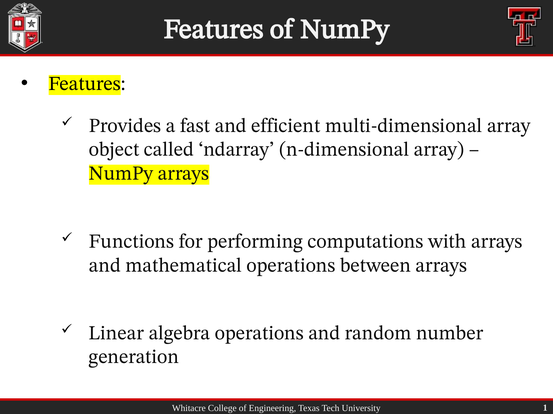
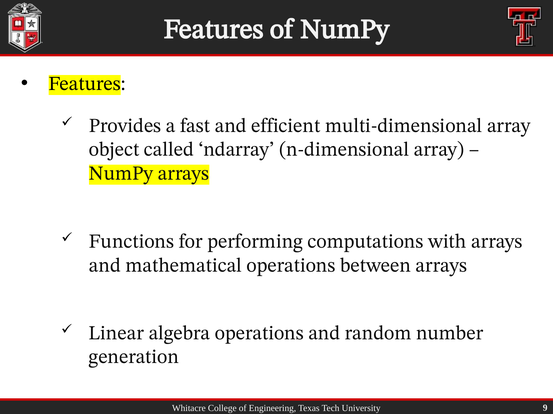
1: 1 -> 9 (545, 409)
